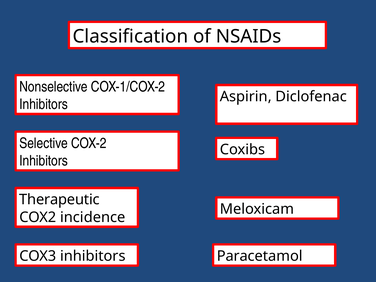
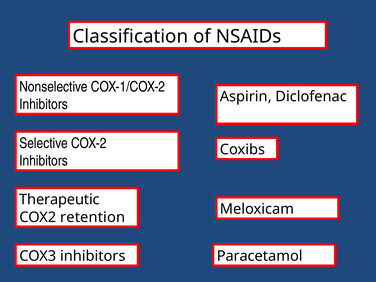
incidence: incidence -> retention (93, 217)
